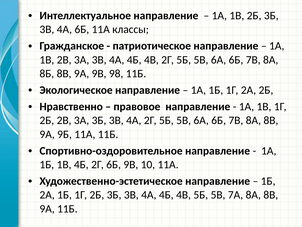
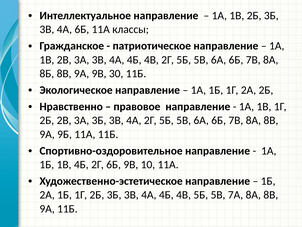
98: 98 -> 30 (116, 73)
